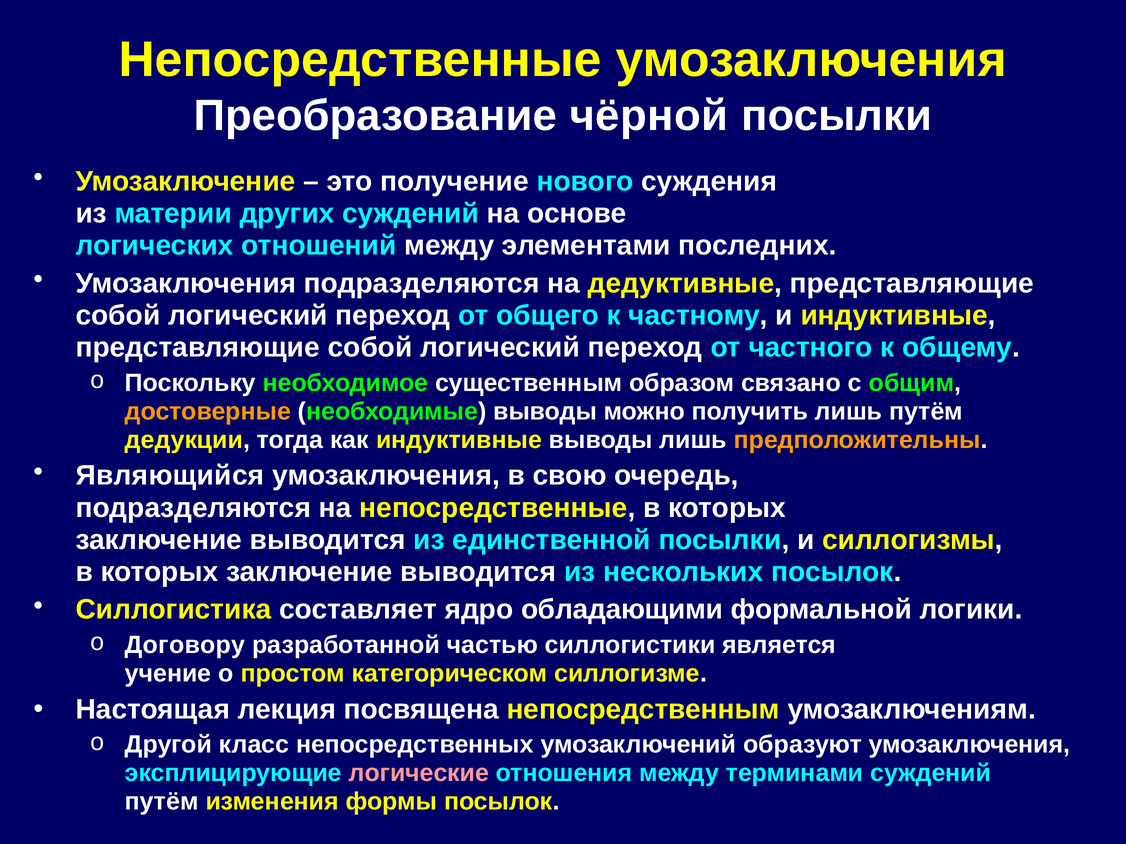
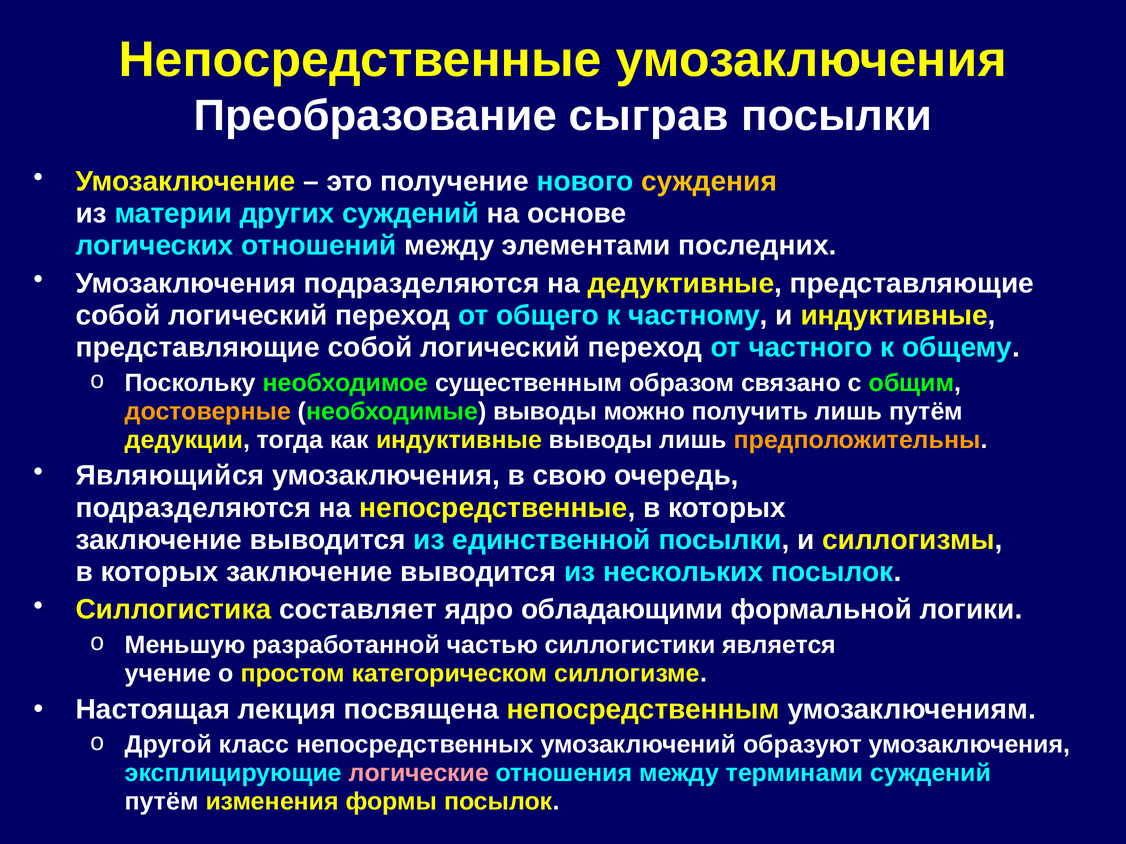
чёрной: чёрной -> сыграв (649, 116)
суждения colour: white -> yellow (709, 182)
Договору: Договору -> Меньшую (185, 645)
